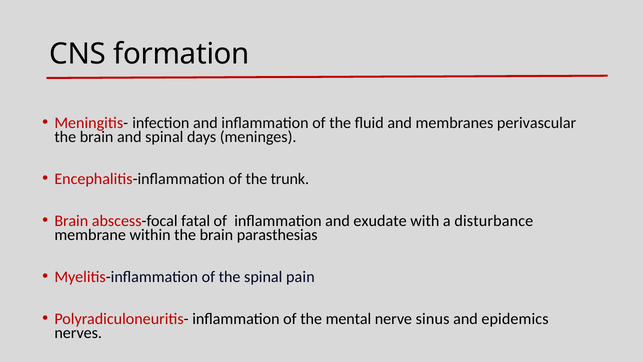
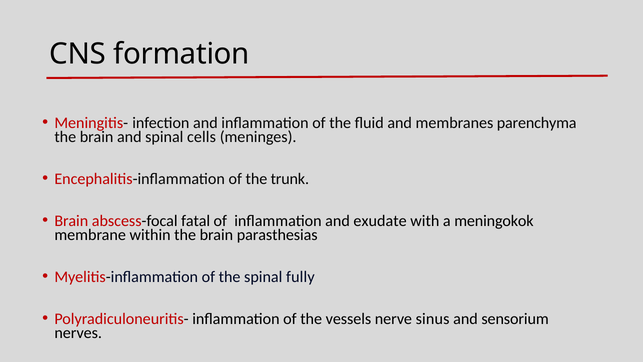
perivascular: perivascular -> parenchyma (537, 123)
days: days -> cells (201, 137)
disturbance: disturbance -> meningokok (494, 221)
pain: pain -> fully (300, 277)
mental: mental -> vessels (348, 319)
epidemics: epidemics -> sensorium (515, 319)
